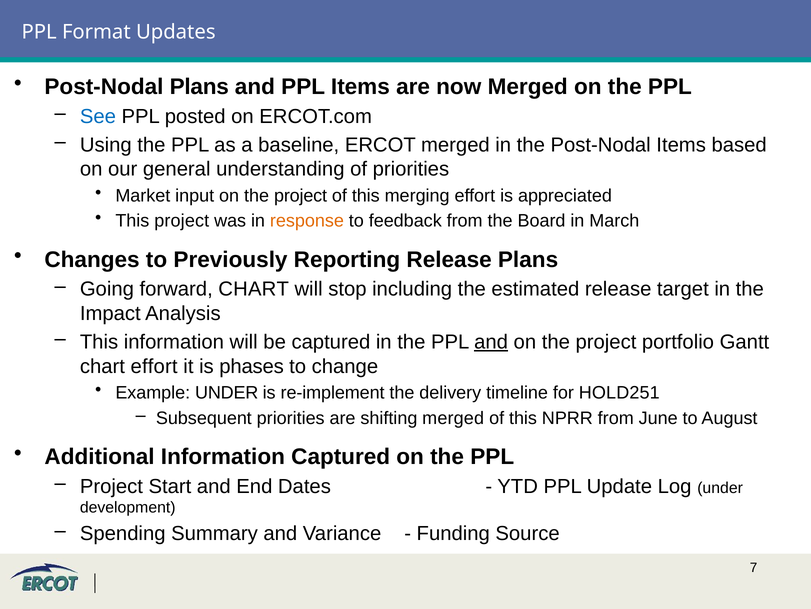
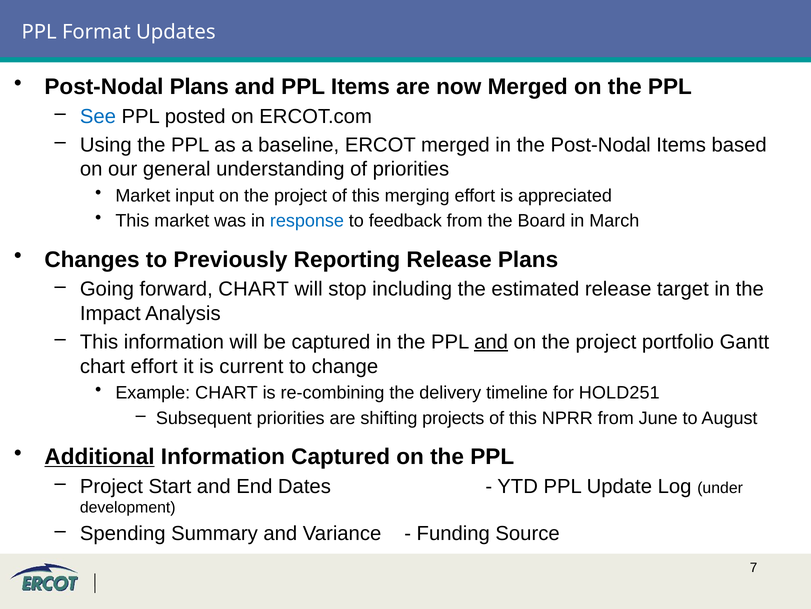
This project: project -> market (182, 221)
response colour: orange -> blue (307, 221)
phases: phases -> current (251, 366)
Example UNDER: UNDER -> CHART (227, 392)
re-implement: re-implement -> re-combining (333, 392)
shifting merged: merged -> projects (453, 418)
Additional underline: none -> present (100, 456)
